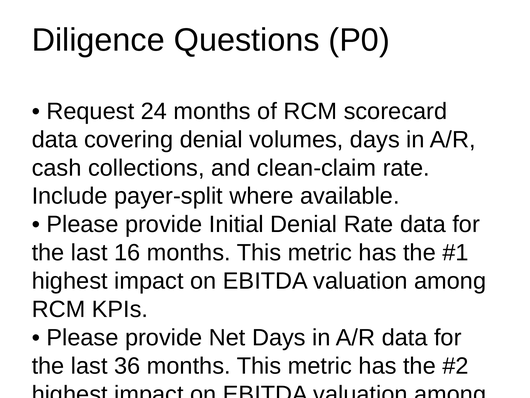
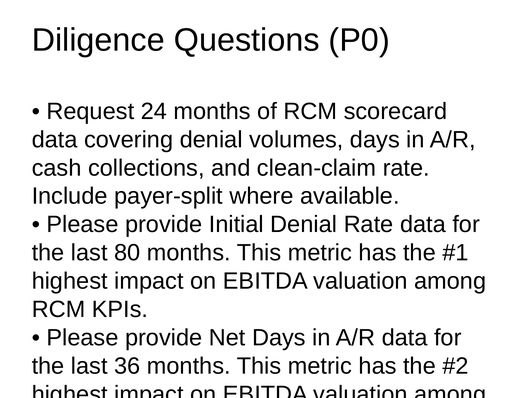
16: 16 -> 80 (127, 253)
